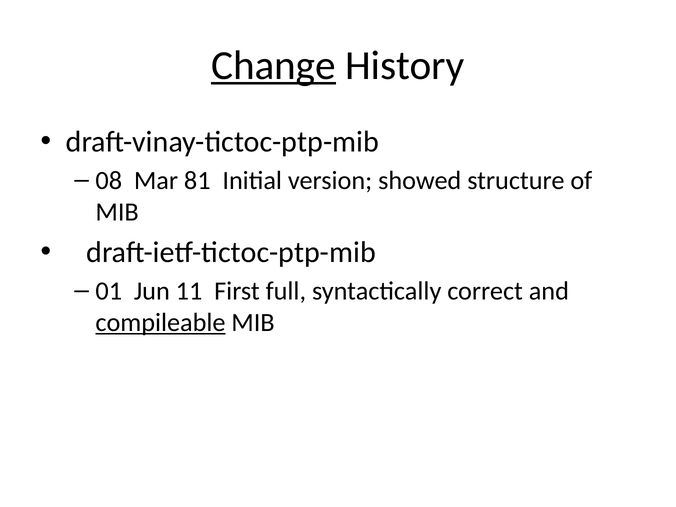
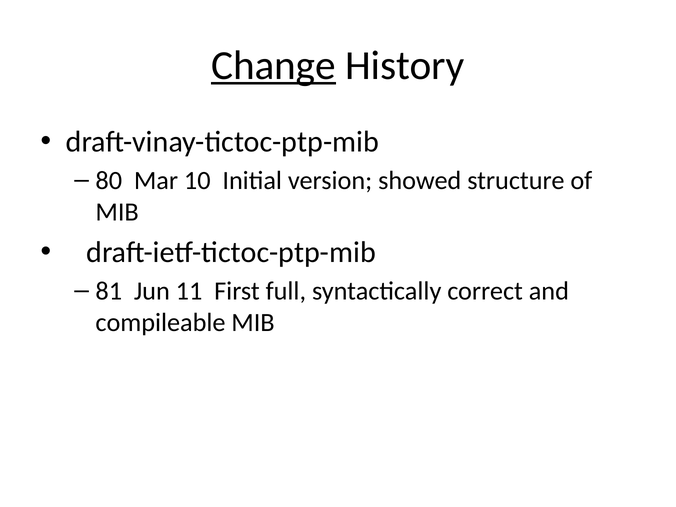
08: 08 -> 80 (109, 181)
81: 81 -> 10 (197, 181)
01: 01 -> 81 (109, 291)
compileable underline: present -> none (160, 322)
